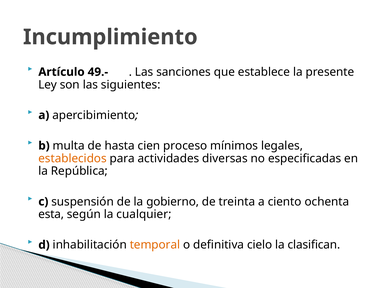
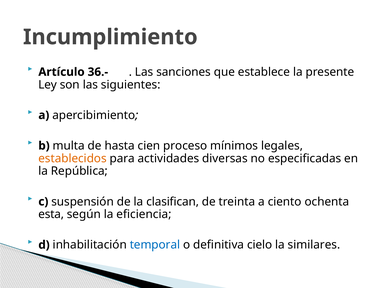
49.-: 49.- -> 36.- (98, 72)
gobierno: gobierno -> clasifican (173, 202)
cualquier: cualquier -> eficiencia (144, 214)
temporal colour: orange -> blue (155, 245)
clasifican: clasifican -> similares (314, 245)
